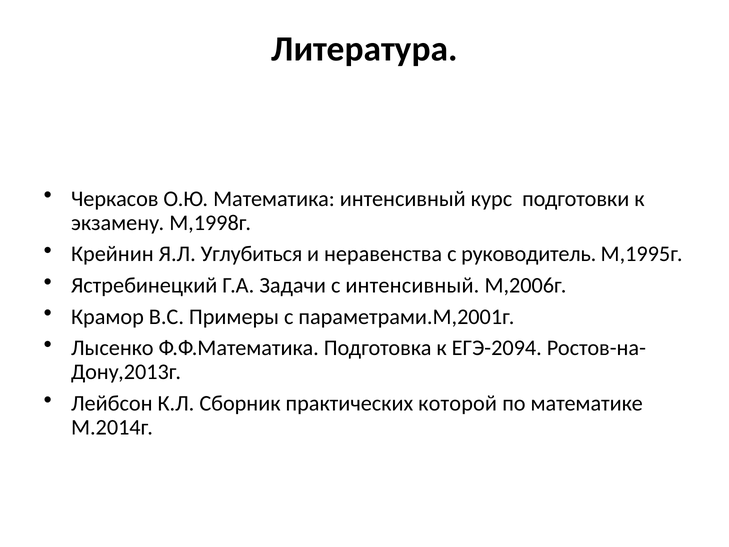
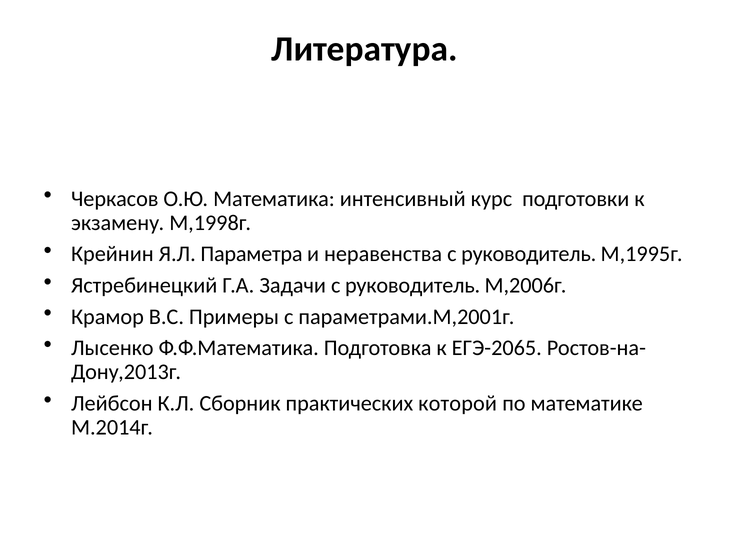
Углубиться: Углубиться -> Параметра (251, 254)
Задачи с интенсивный: интенсивный -> руководитель (413, 285)
ЕГЭ-2094: ЕГЭ-2094 -> ЕГЭ-2065 (497, 348)
